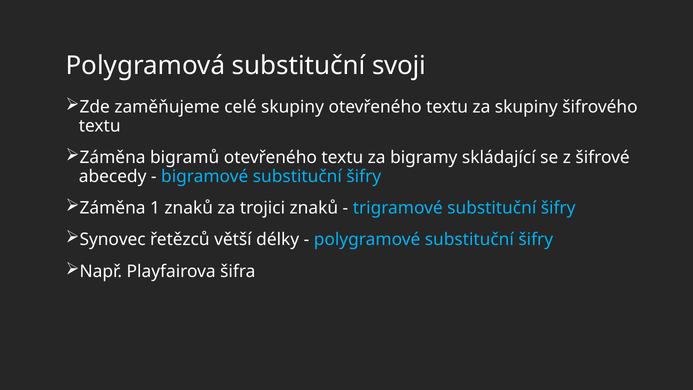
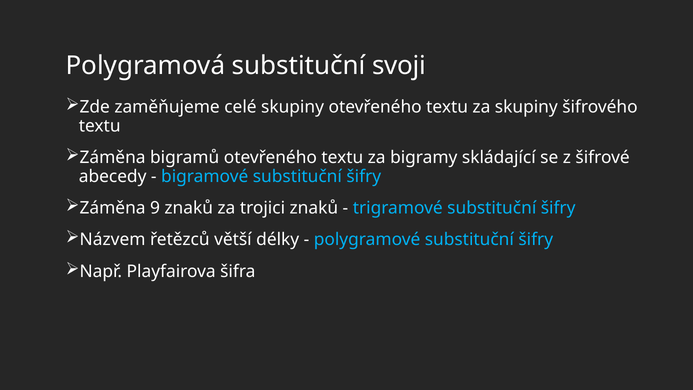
1: 1 -> 9 (155, 208)
Synovec: Synovec -> Názvem (113, 240)
